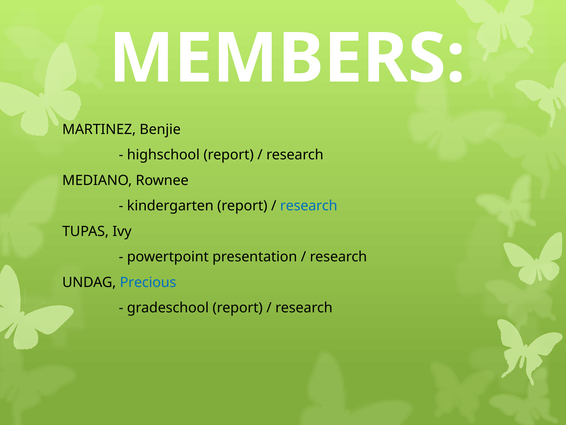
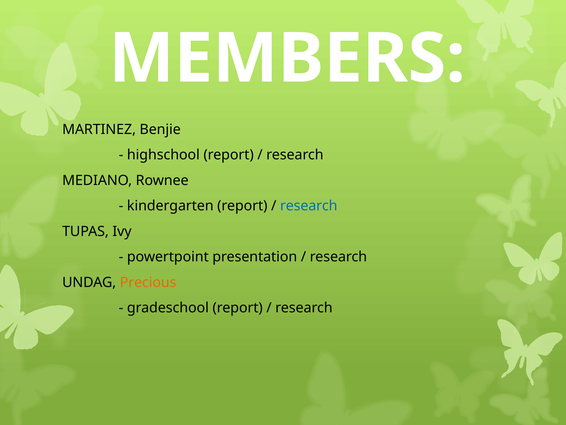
Precious colour: blue -> orange (148, 282)
